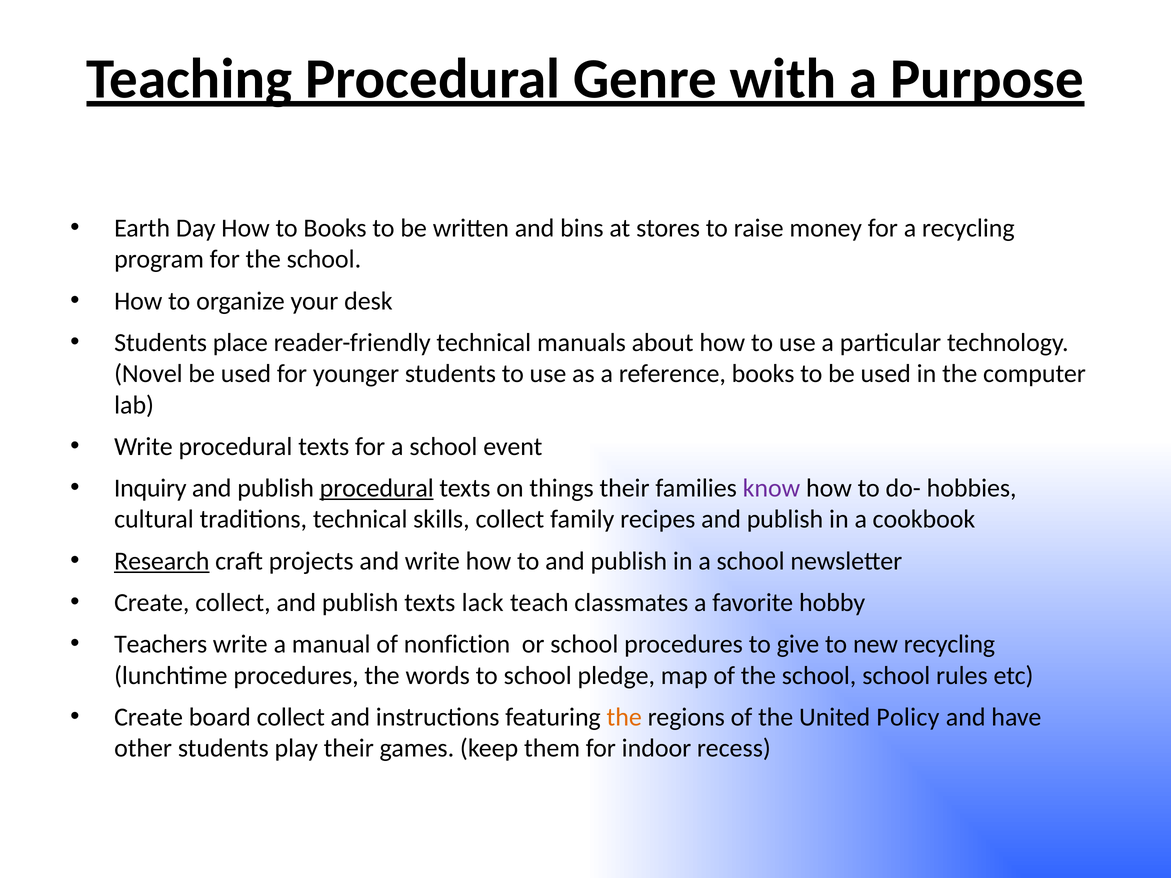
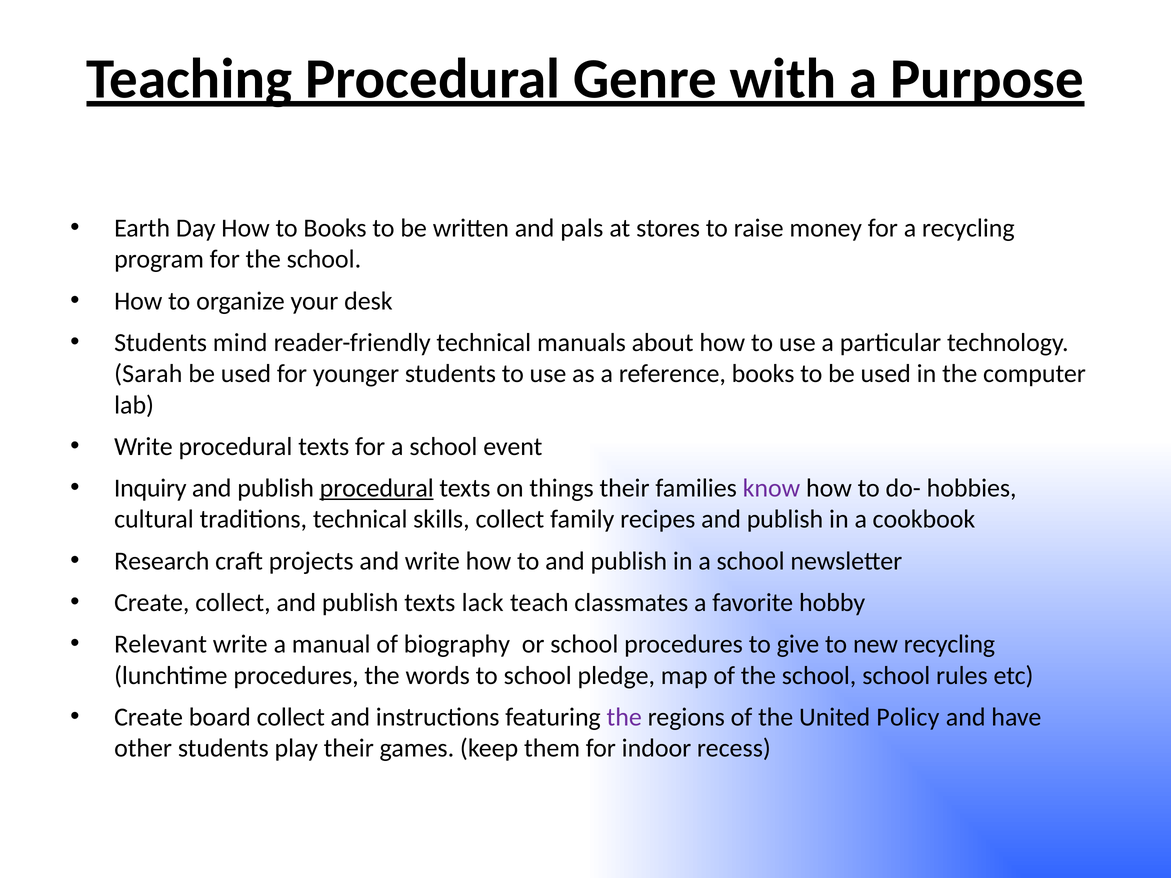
bins: bins -> pals (582, 228)
place: place -> mind (240, 343)
Novel: Novel -> Sarah (148, 374)
Research underline: present -> none (162, 561)
Teachers: Teachers -> Relevant (161, 644)
nonfiction: nonfiction -> biography (457, 644)
the colour: orange -> purple (624, 717)
